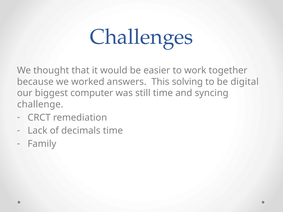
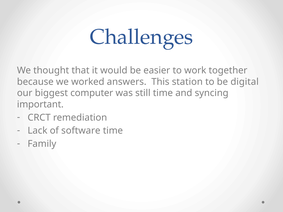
solving: solving -> station (187, 82)
challenge: challenge -> important (40, 104)
decimals: decimals -> software (81, 131)
